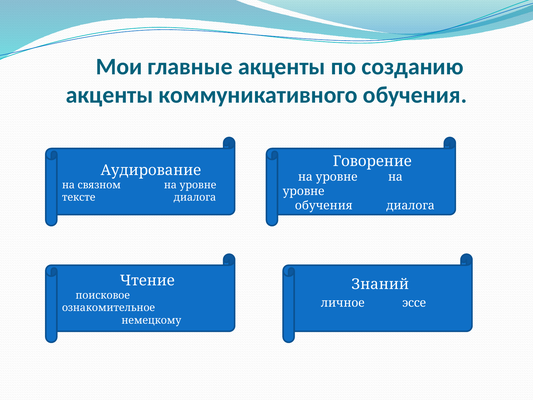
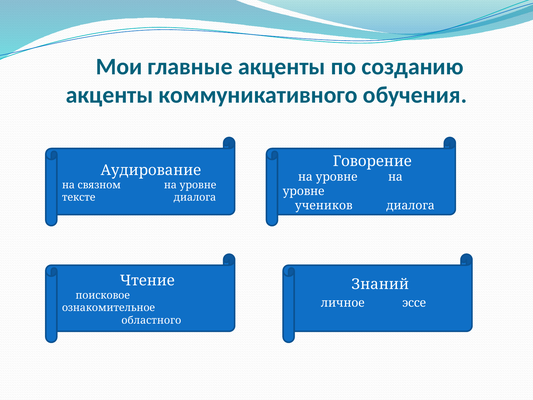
обучения: обучения -> учеников (324, 205)
немецкому: немецкому -> областного (151, 320)
